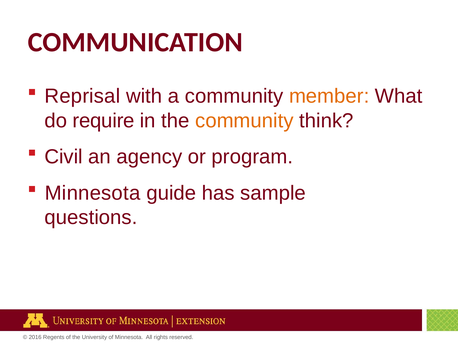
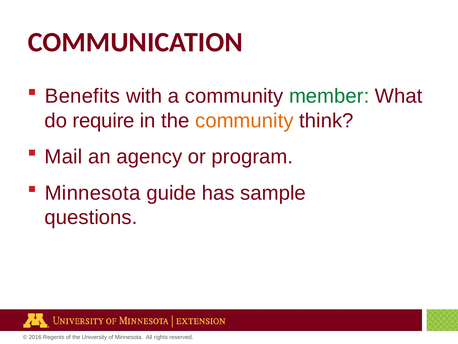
Reprisal: Reprisal -> Benefits (82, 96)
member colour: orange -> green (329, 96)
Civil: Civil -> Mail (64, 157)
